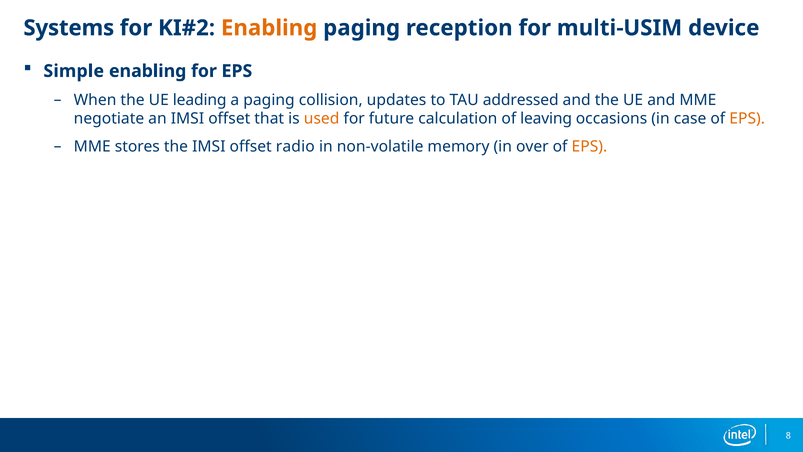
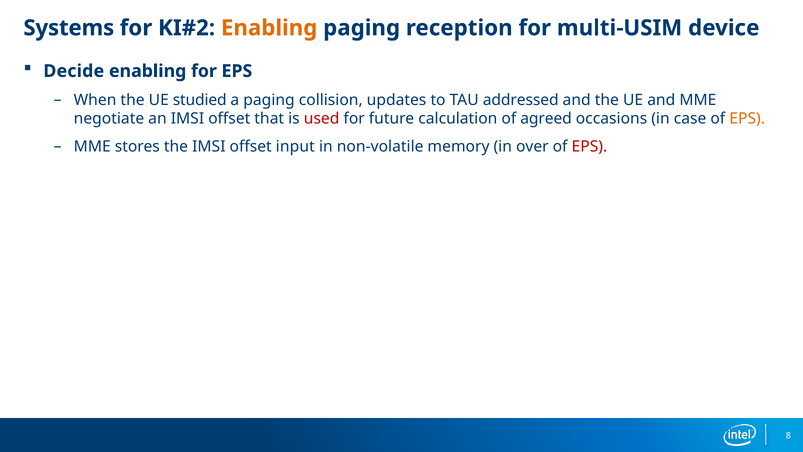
Simple: Simple -> Decide (74, 71)
leading: leading -> studied (200, 100)
used colour: orange -> red (322, 119)
leaving: leaving -> agreed (546, 119)
radio: radio -> input (295, 146)
EPS colour: orange -> red (589, 146)
